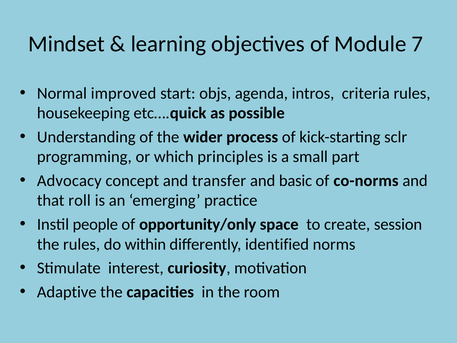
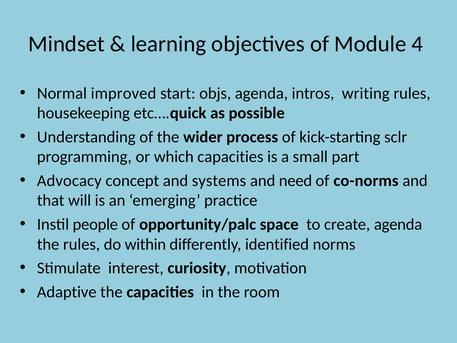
7: 7 -> 4 (417, 44)
criteria: criteria -> writing (366, 93)
which principles: principles -> capacities (230, 157)
transfer: transfer -> systems (219, 181)
basic: basic -> need (296, 181)
roll: roll -> will (80, 200)
opportunity/only: opportunity/only -> opportunity/palc (198, 224)
create session: session -> agenda (398, 224)
